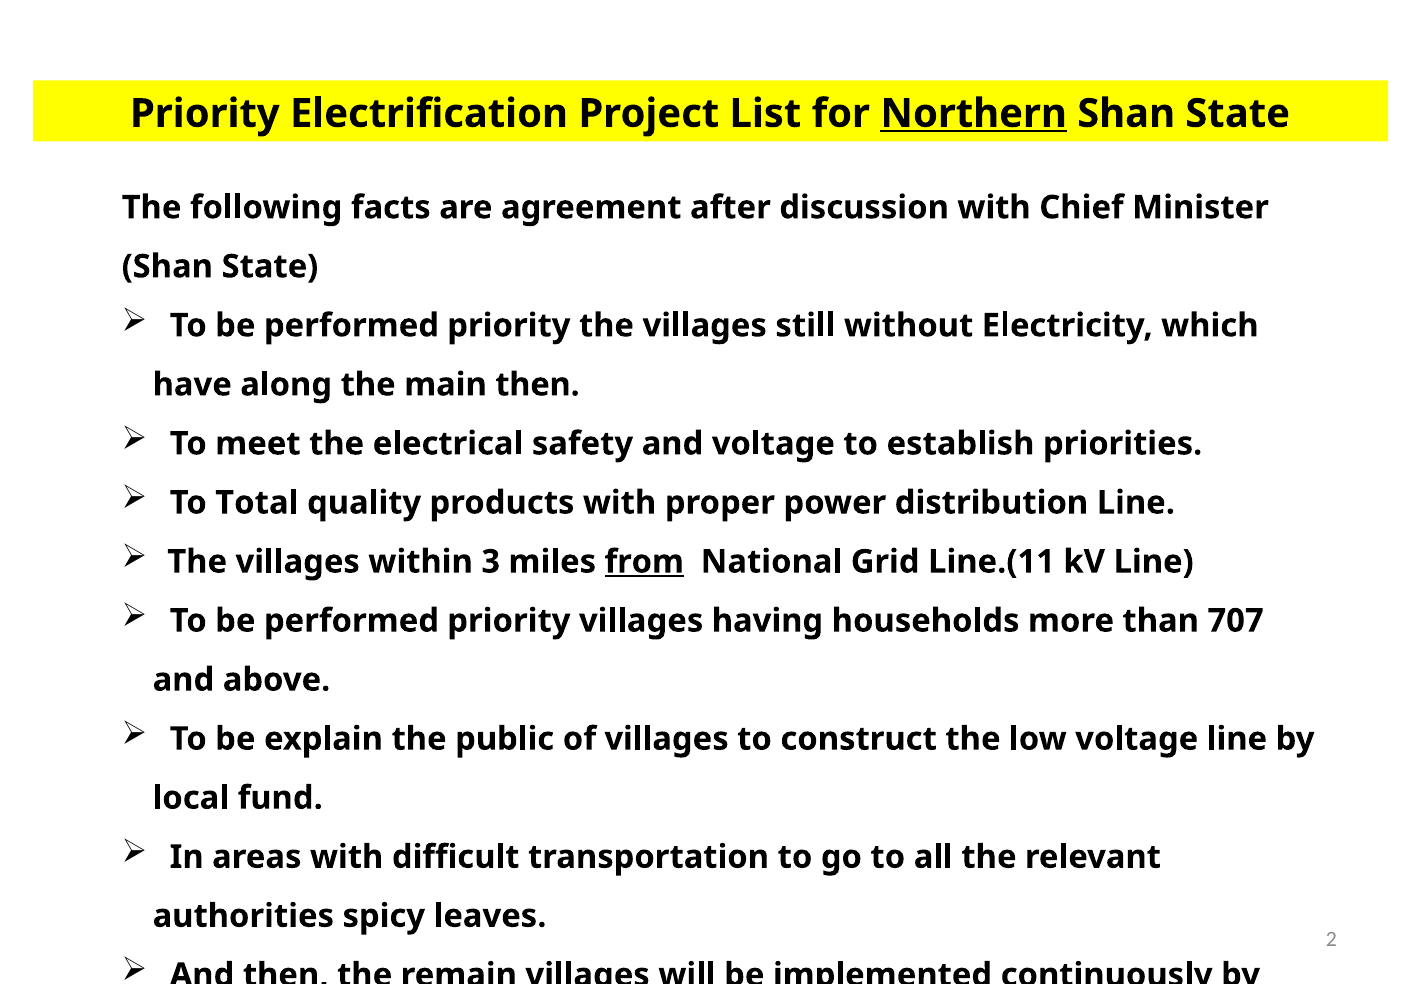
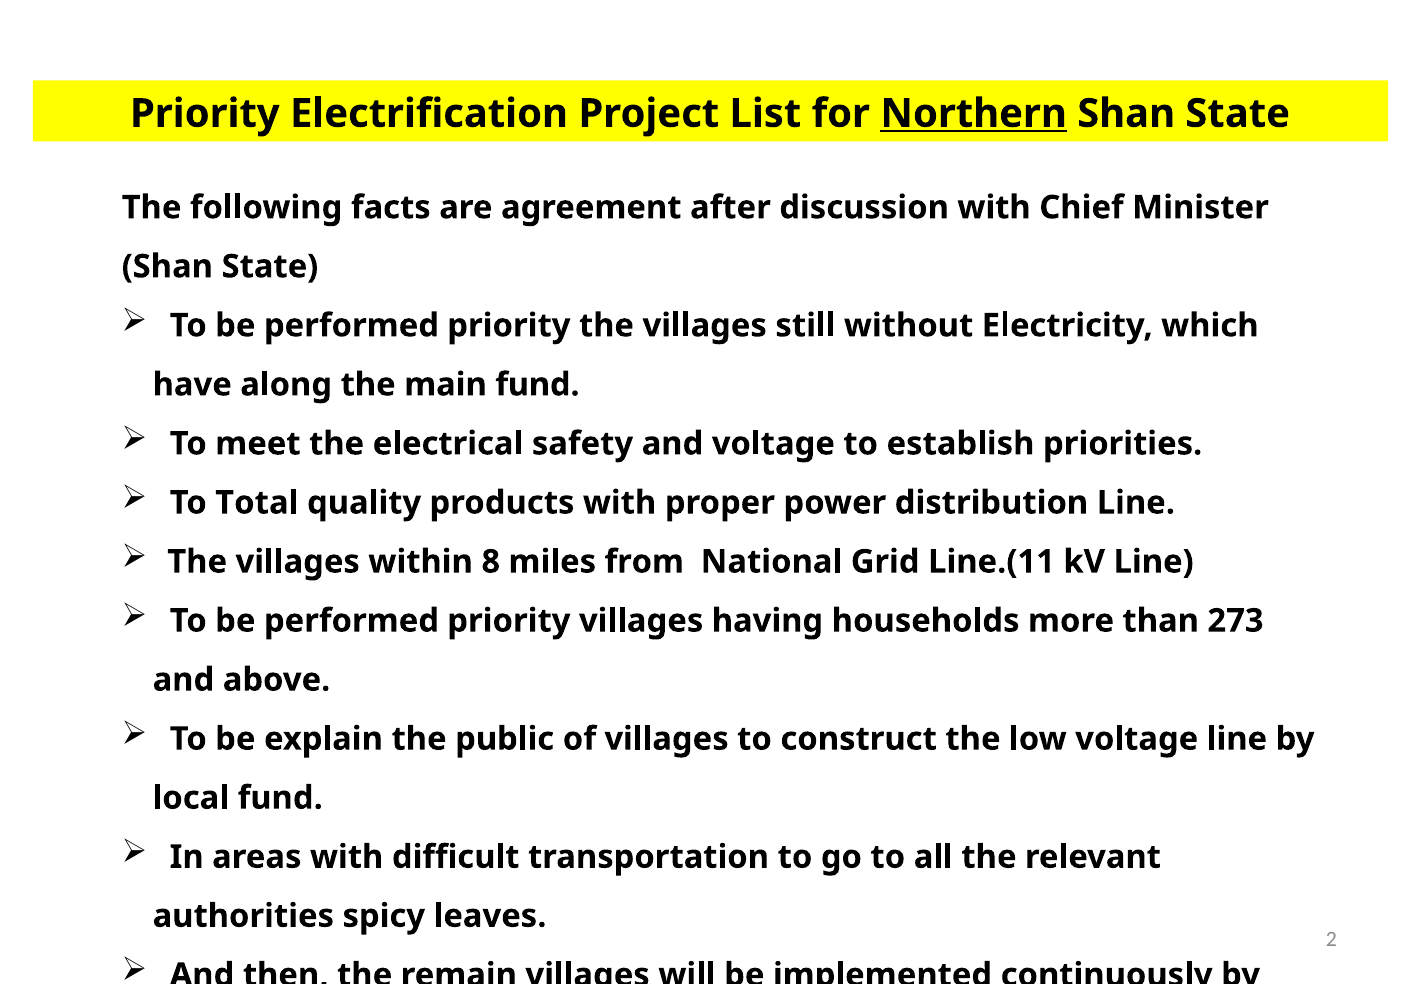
main then: then -> fund (537, 385)
3: 3 -> 8 (491, 562)
from underline: present -> none (644, 562)
707: 707 -> 273 (1236, 621)
